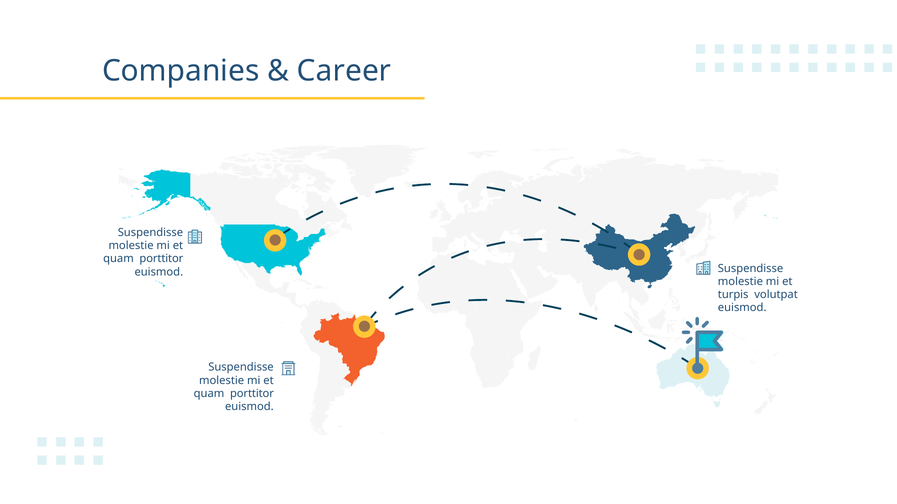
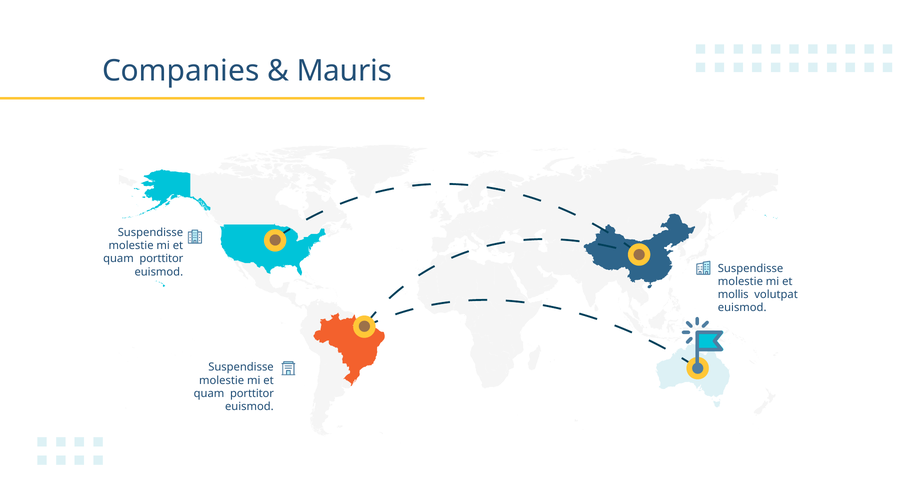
Career: Career -> Mauris (344, 71)
turpis: turpis -> mollis (733, 295)
